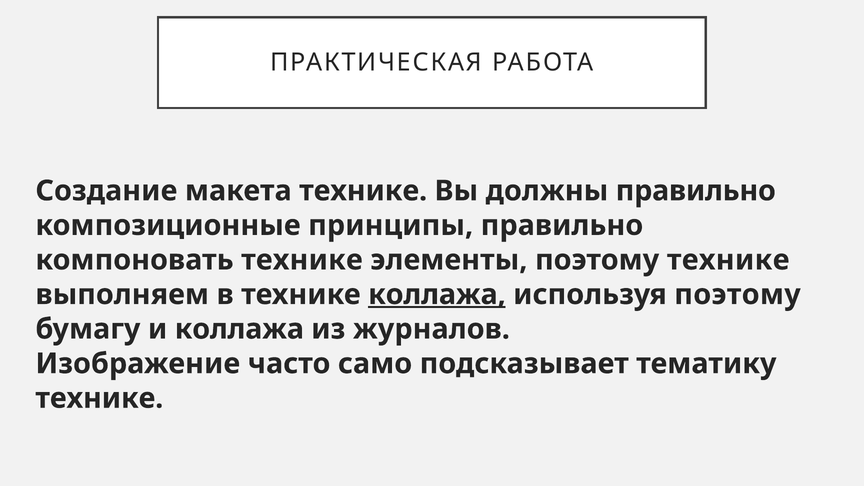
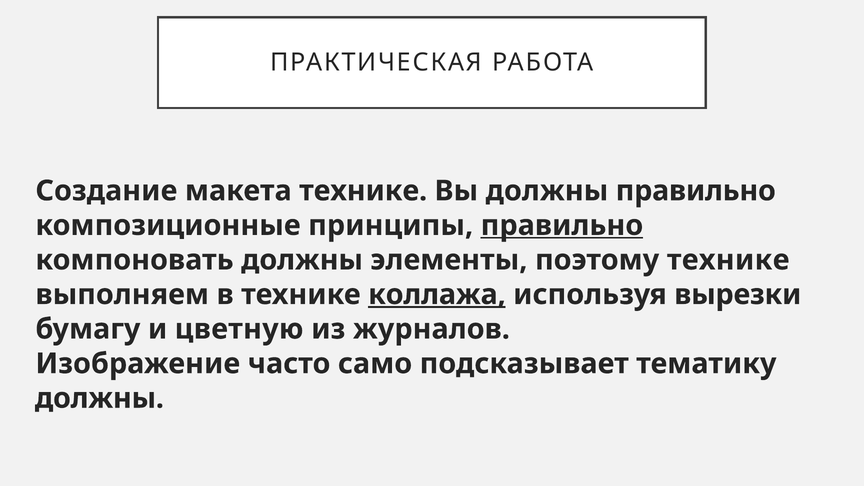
правильно underline: none -> present (562, 225)
компоновать технике: технике -> должны (302, 260)
используя поэтому: поэтому -> вырезки (738, 295)
и коллажа: коллажа -> цветную (239, 329)
технике: технике -> должны (99, 398)
